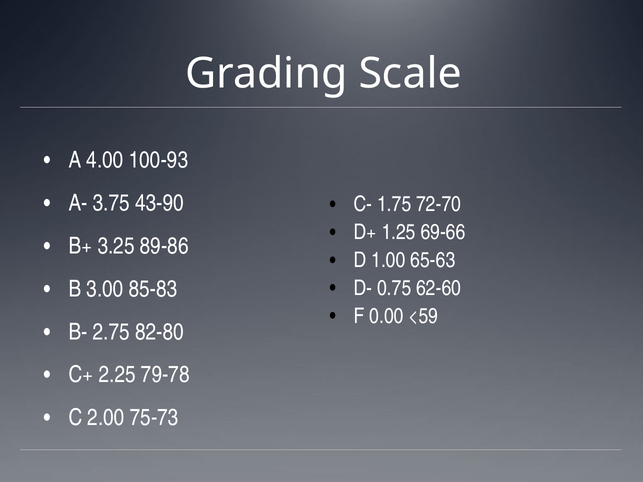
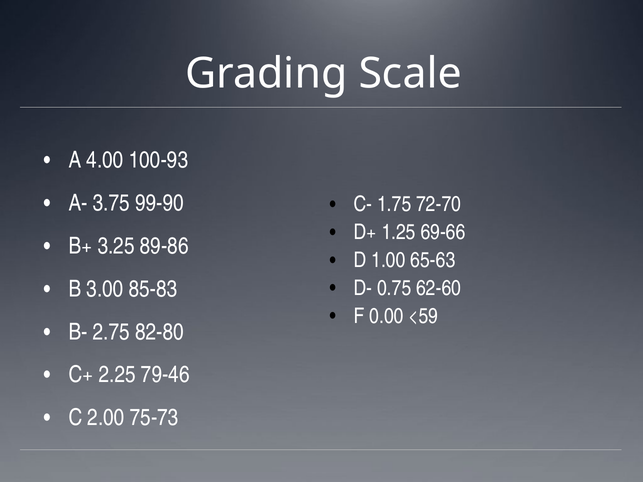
43-90: 43-90 -> 99-90 (159, 203)
79-78: 79-78 -> 79-46 (165, 375)
